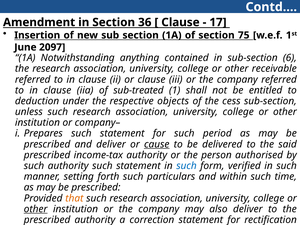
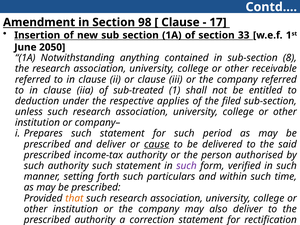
36: 36 -> 98 (145, 22)
75: 75 -> 33 (244, 35)
2097: 2097 -> 2050 (52, 47)
6: 6 -> 8 (290, 58)
objects: objects -> applies (173, 101)
cess: cess -> filed (231, 101)
such colour: blue -> purple (186, 166)
other underline: present -> none (36, 209)
